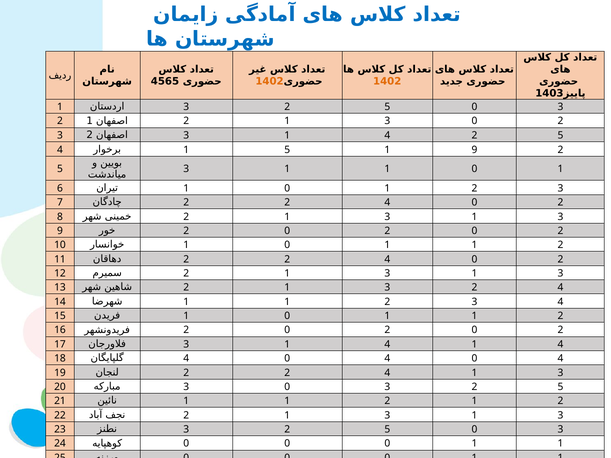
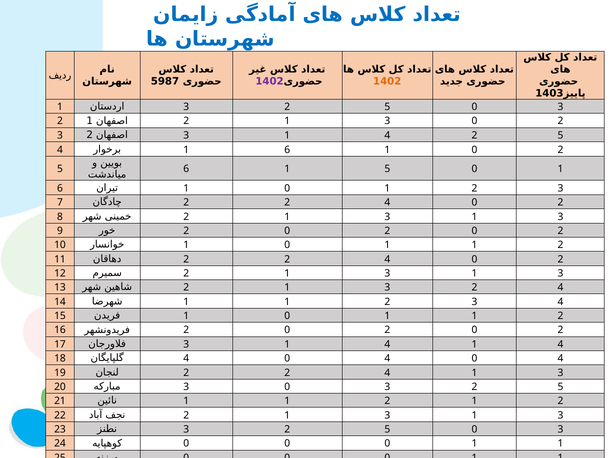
4565: 4565 -> 5987 (165, 81)
1402 colour: orange -> purple (270, 81)
5: 5 -> 6 (287, 150)
9: 9 -> 0 (474, 150)
3: 3 -> 6 (186, 169)
1: 1 -> 5 (387, 169)
